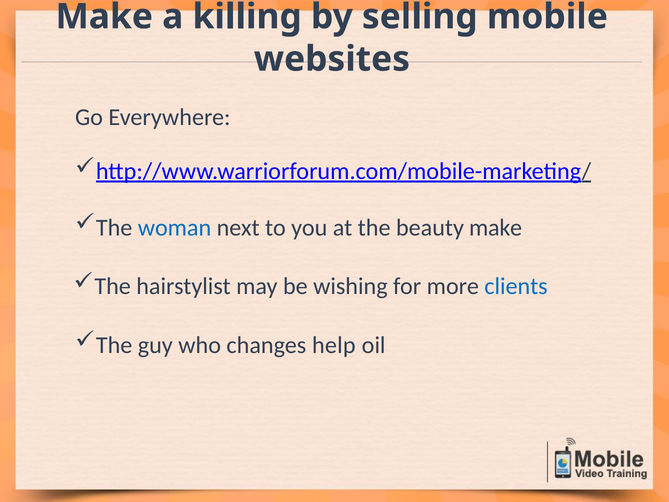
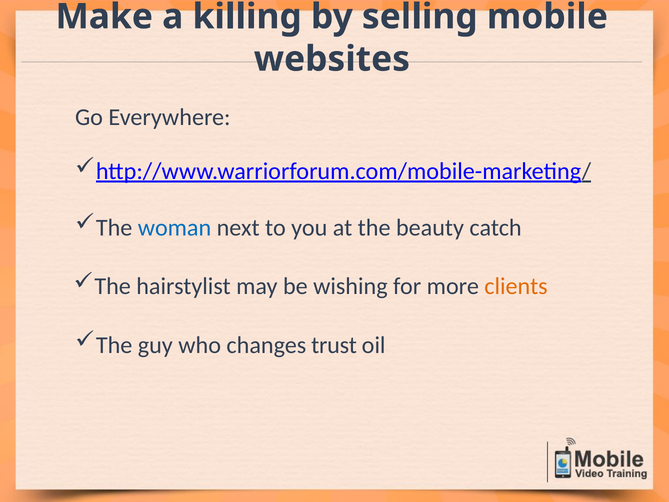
beauty make: make -> catch (496, 228)
clients colour: blue -> orange (516, 286)
help: help -> trust (334, 345)
